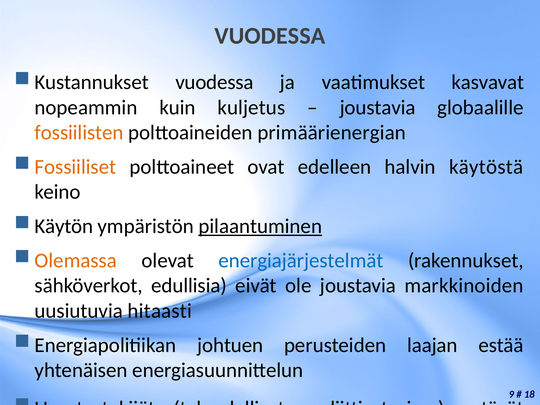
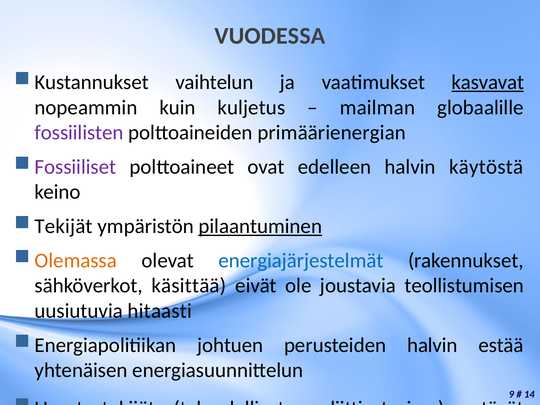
Kustannukset vuodessa: vuodessa -> vaihtelun (214, 82)
kasvavat underline: none -> present (488, 82)
joustavia: joustavia -> mailman (377, 107)
fossiilisten colour: orange -> purple (79, 133)
Fossiiliset colour: orange -> purple (75, 167)
Käytön: Käytön -> Tekijät (64, 226)
edullisia: edullisia -> käsittää (189, 286)
markkinoiden: markkinoiden -> teollistumisen (464, 286)
perusteiden laajan: laajan -> halvin (432, 345)
18: 18 -> 14 (529, 394)
